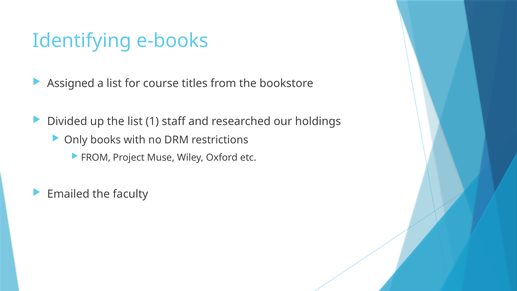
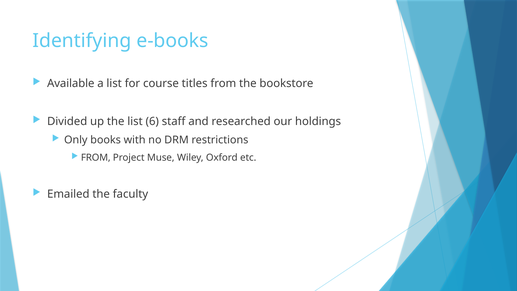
Assigned: Assigned -> Available (71, 83)
1: 1 -> 6 (152, 121)
